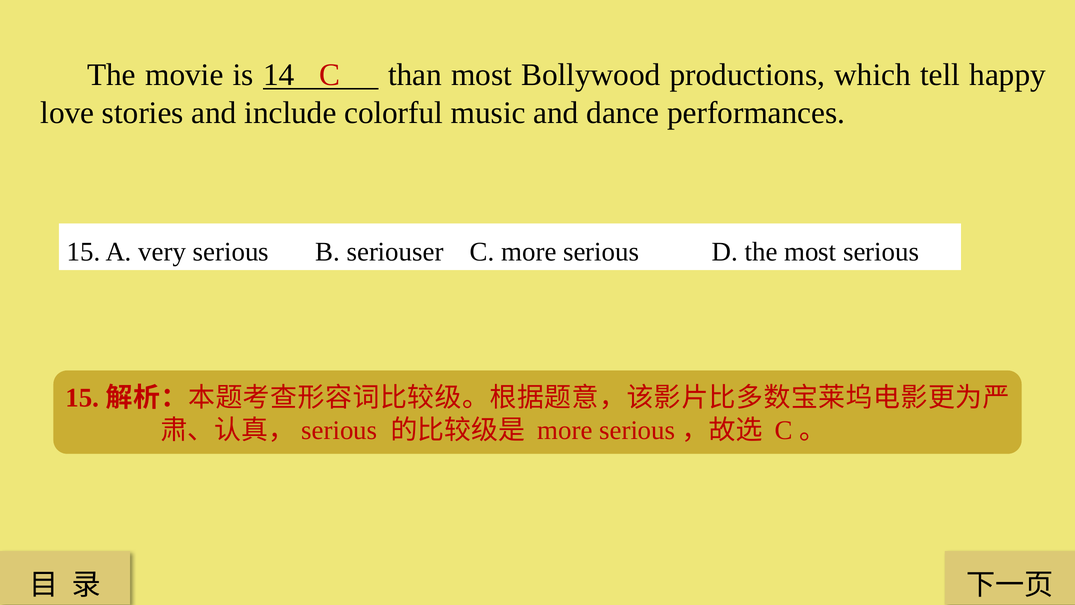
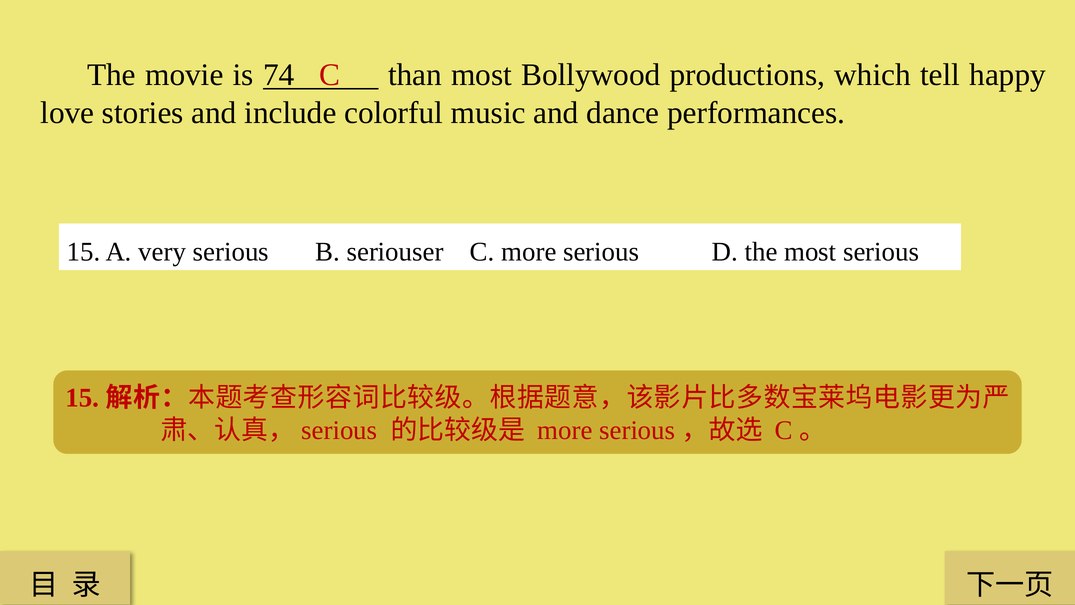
14: 14 -> 74 (279, 75)
